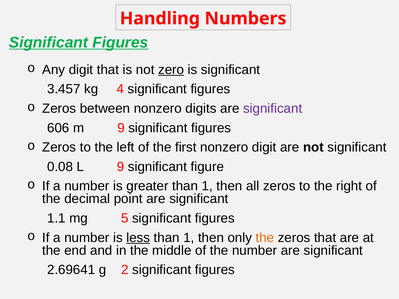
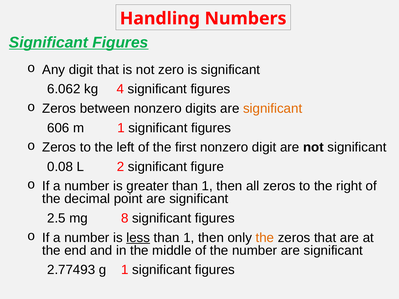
zero underline: present -> none (171, 70)
3.457: 3.457 -> 6.062 (64, 89)
significant colour: purple -> orange (273, 109)
m 9: 9 -> 1 (121, 128)
L 9: 9 -> 2 (121, 167)
1.1: 1.1 -> 2.5 (56, 218)
5: 5 -> 8 (125, 218)
2.69641: 2.69641 -> 2.77493 (71, 270)
g 2: 2 -> 1 (125, 270)
